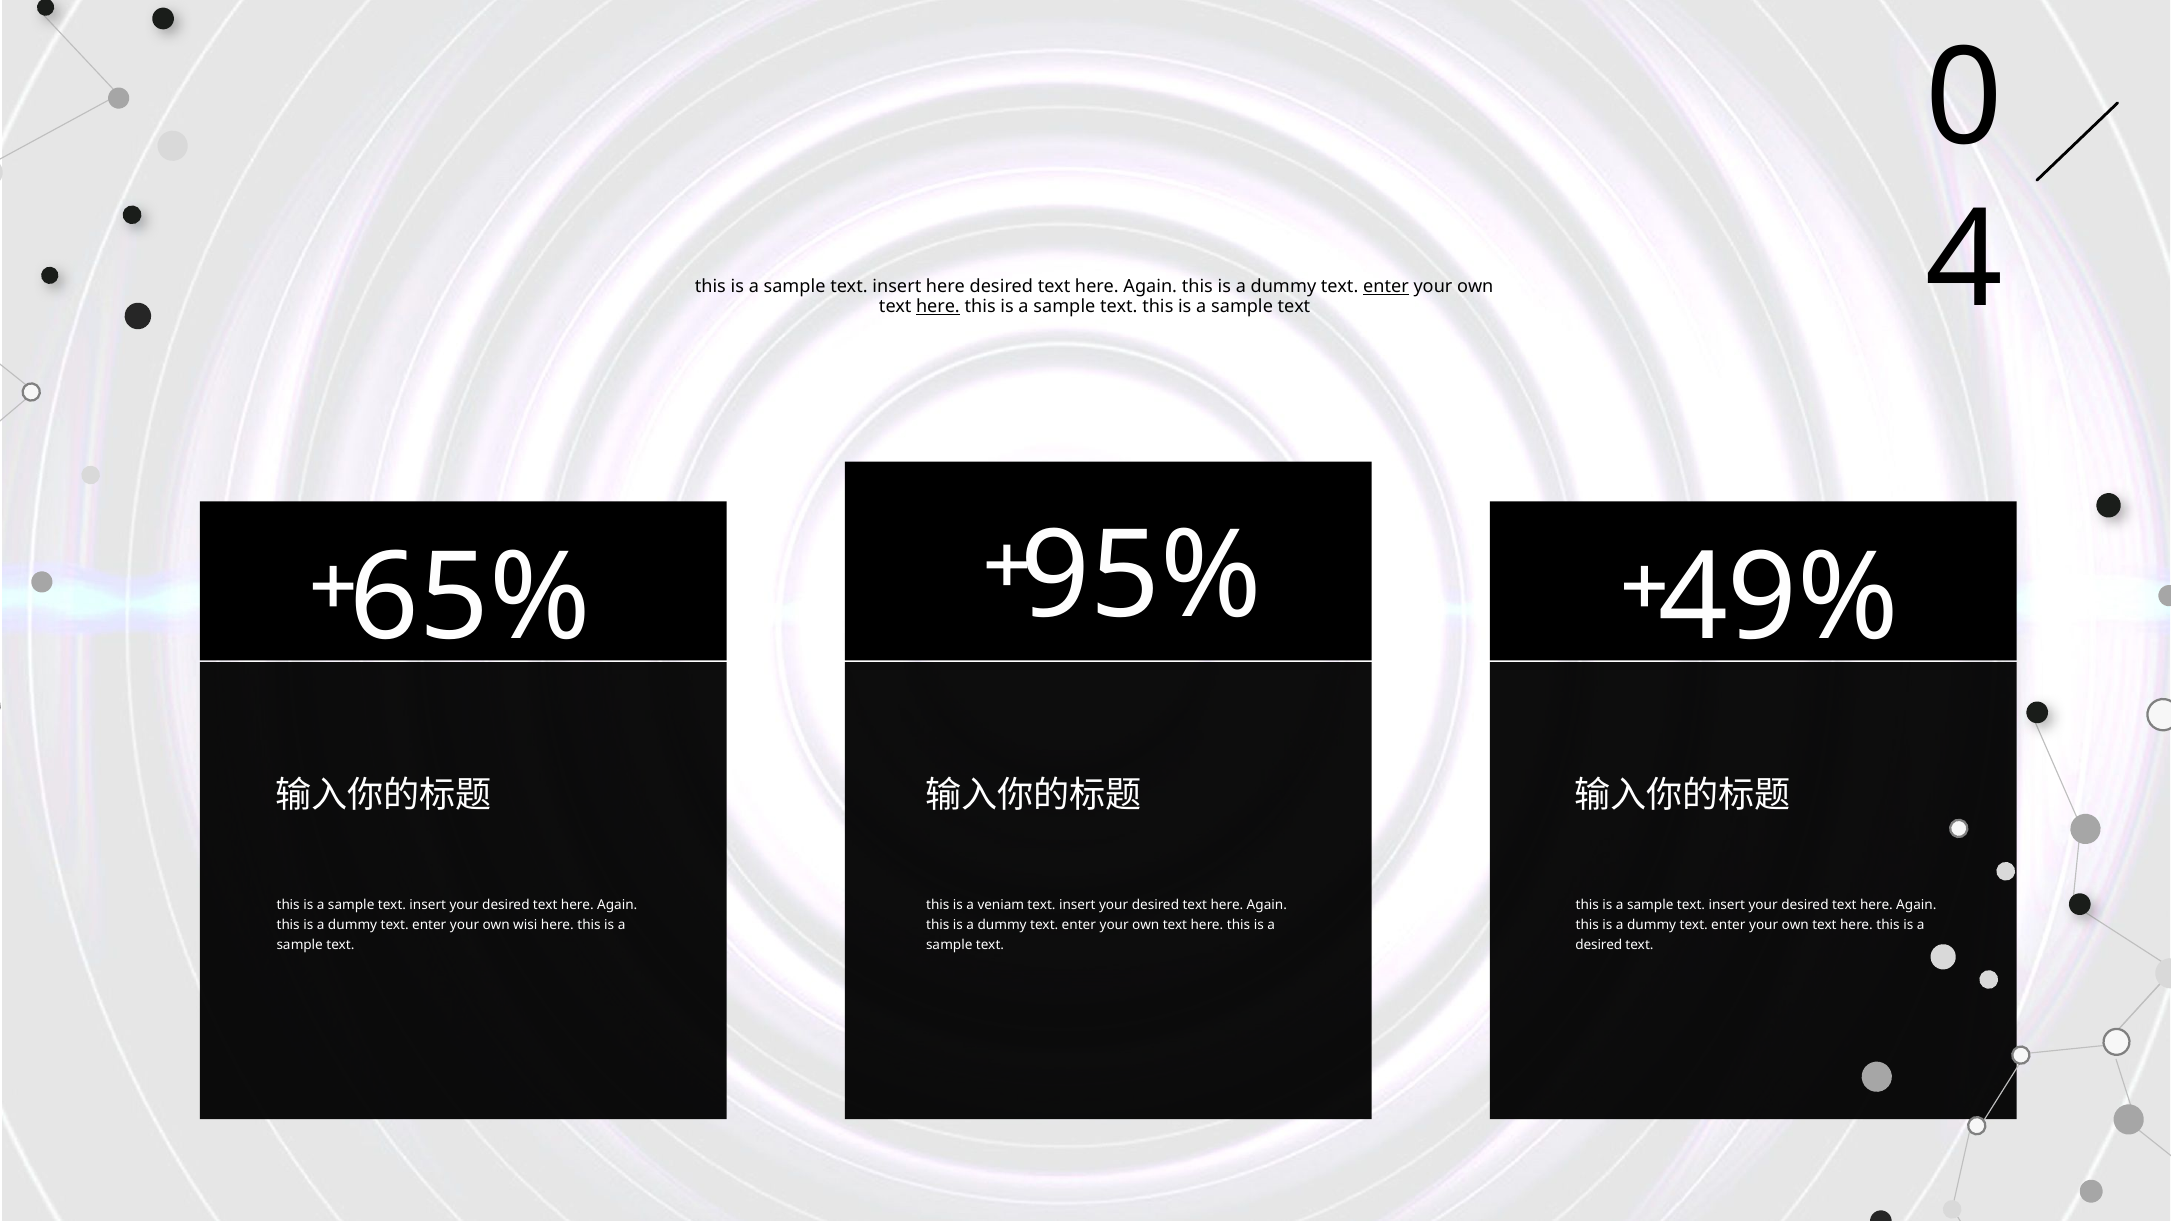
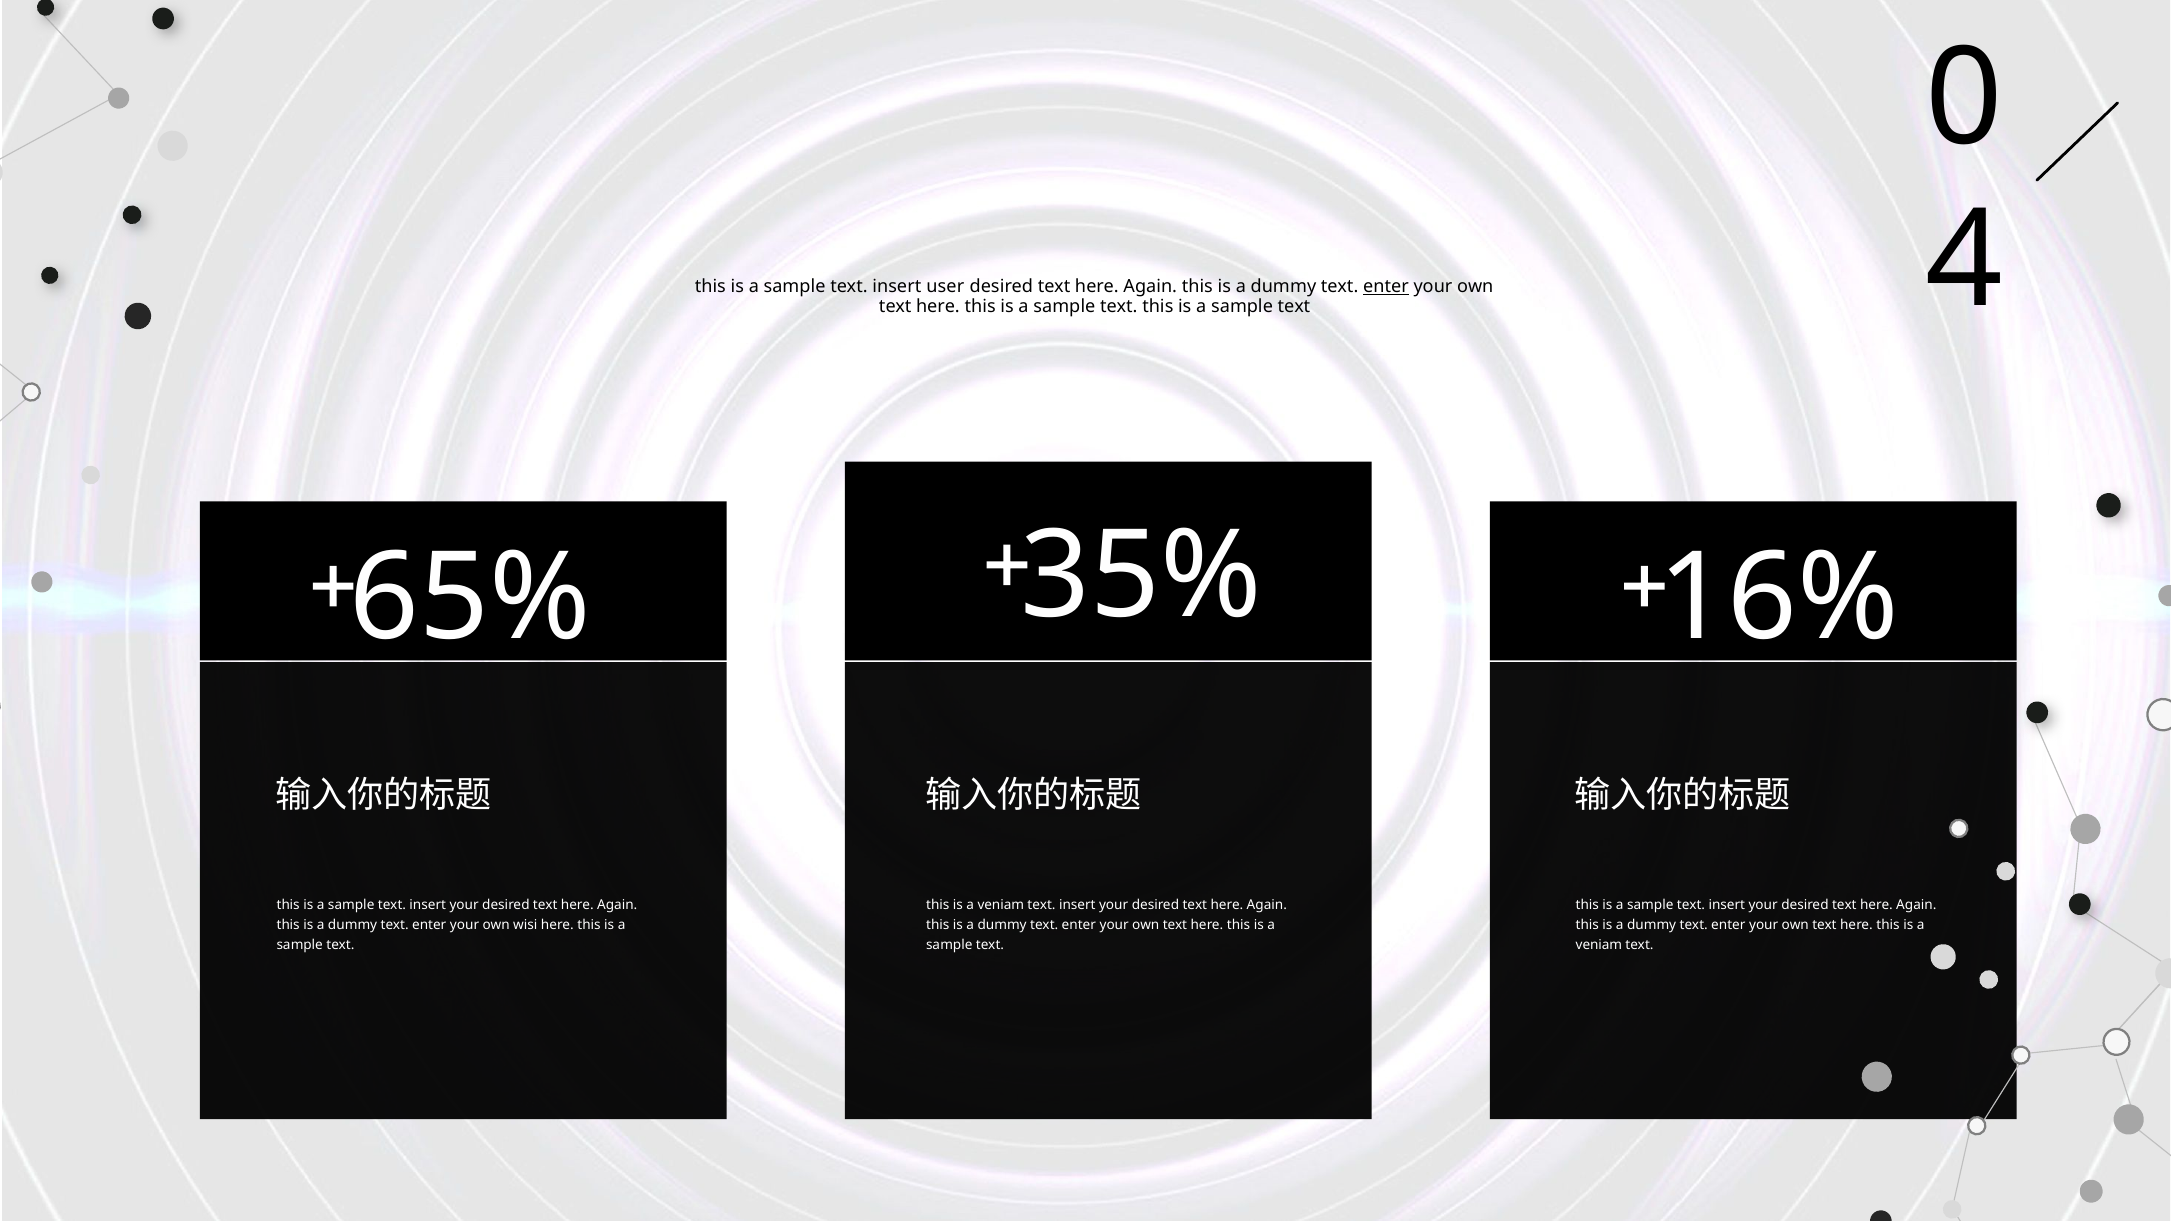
insert here: here -> user (945, 287)
here underline: present -> none (938, 307)
95%: 95% -> 35% (1141, 577)
49%: 49% -> 16% (1779, 598)
desired: desired -> veniam (1599, 946)
